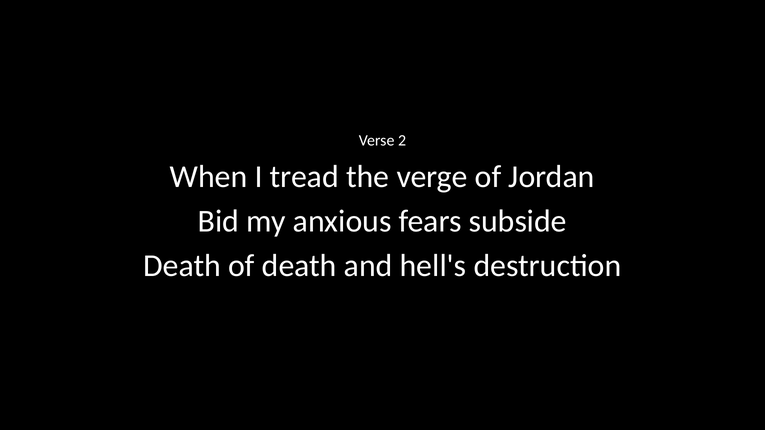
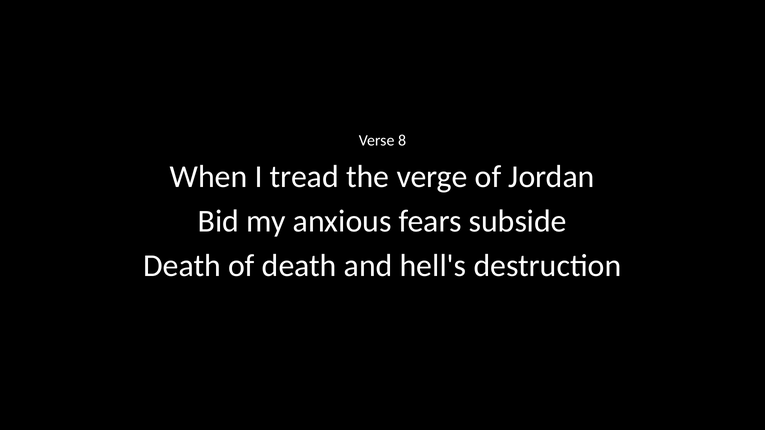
2: 2 -> 8 (402, 141)
